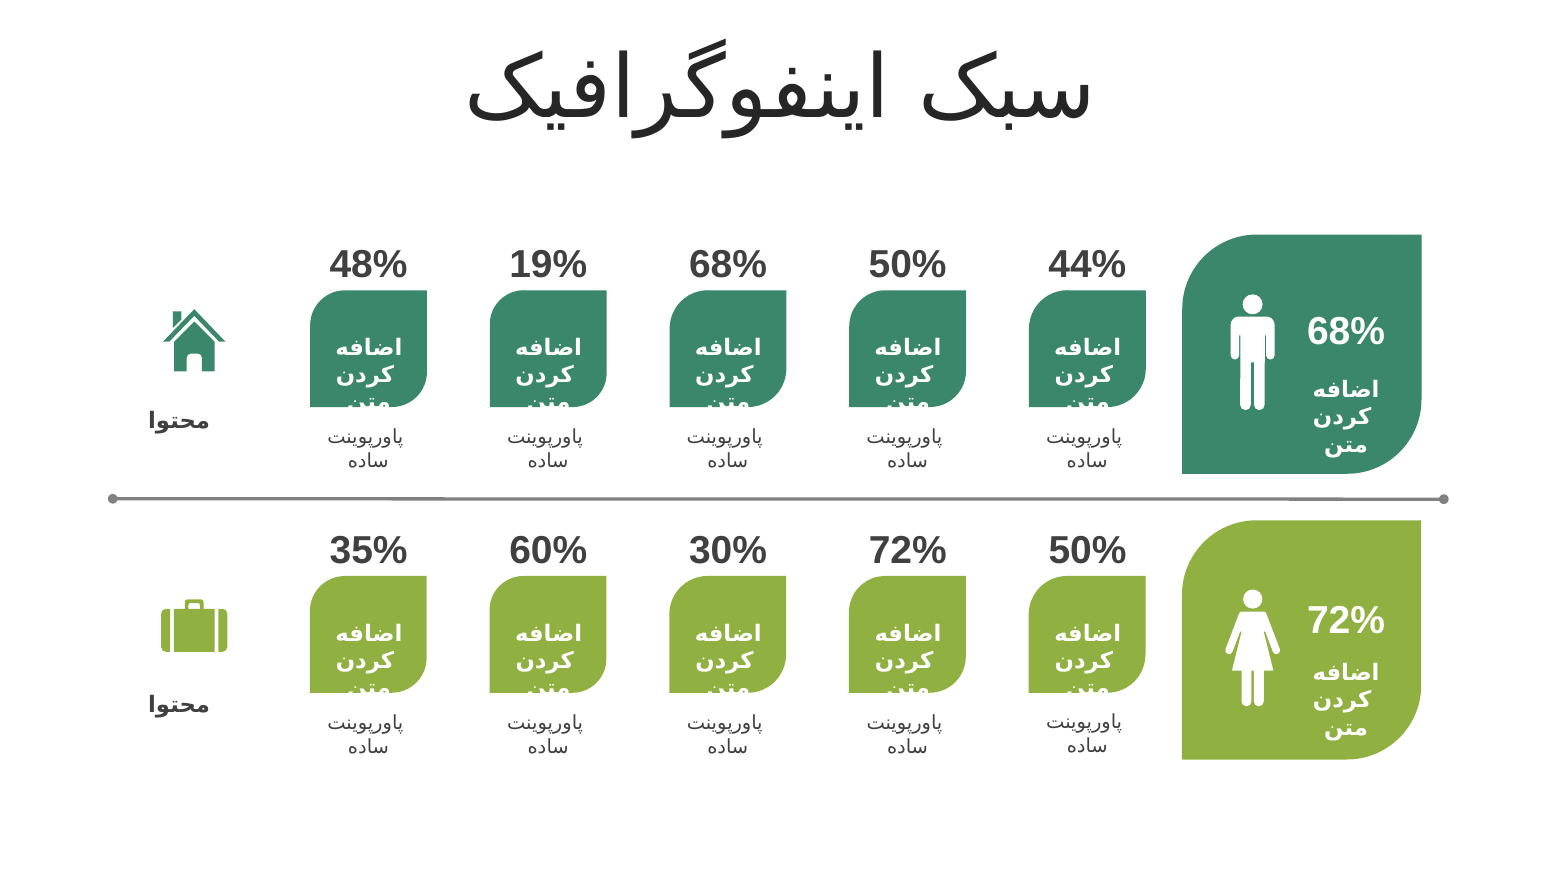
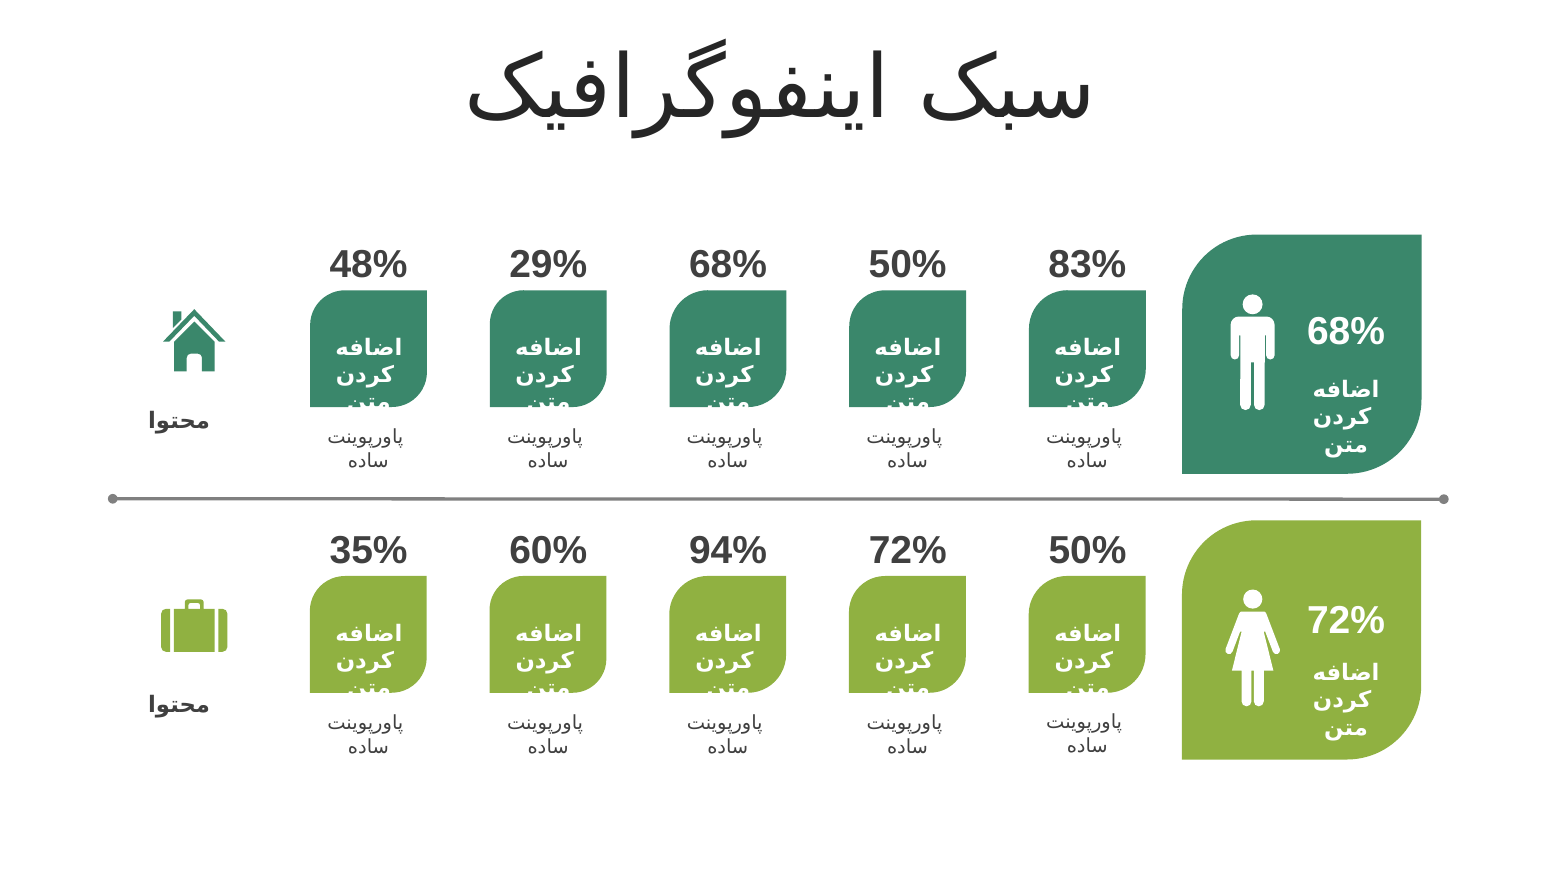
19%: 19% -> 29% (548, 264)
44%: 44% -> 83% (1087, 264)
30%: 30% -> 94% (728, 551)
